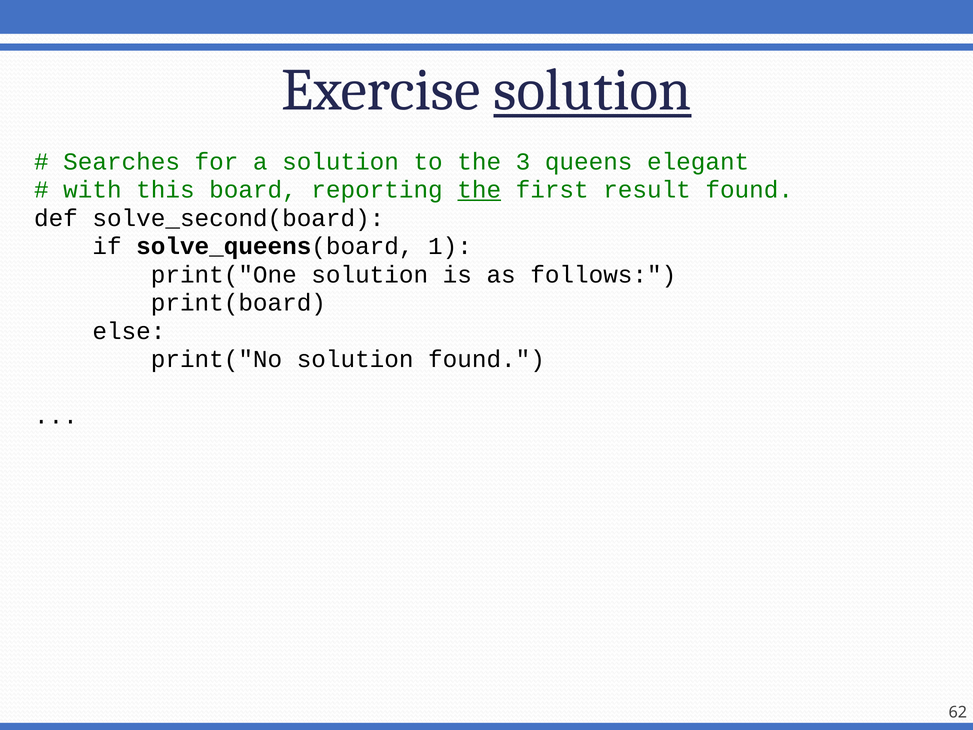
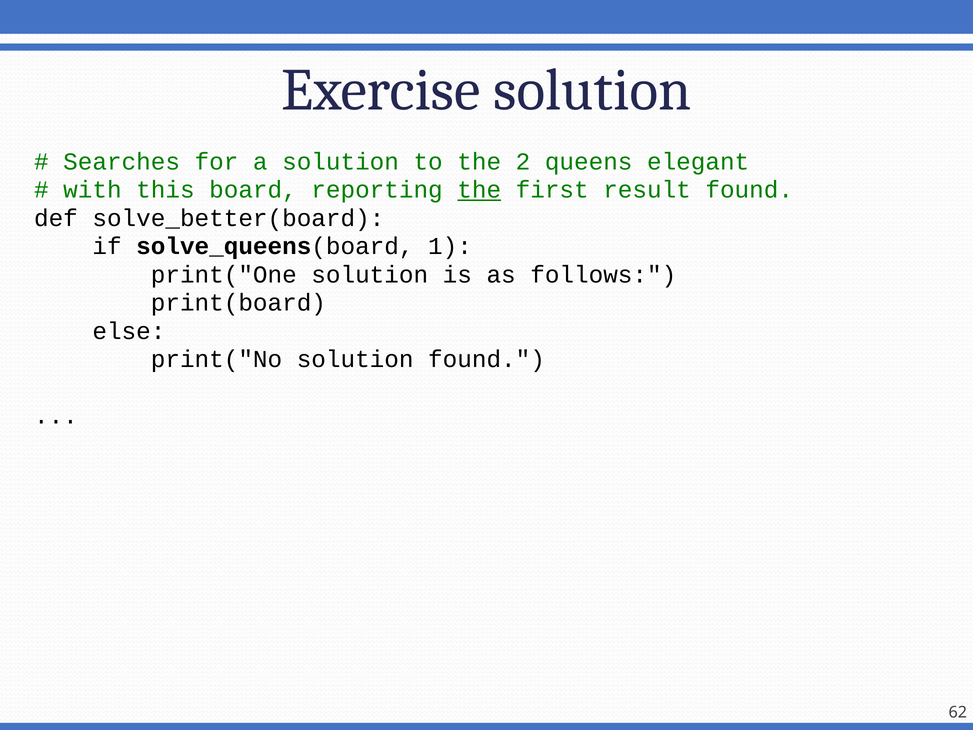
solution underline: present -> none (592, 90)
3: 3 -> 2 (523, 161)
solve_second(board: solve_second(board -> solve_better(board (238, 218)
